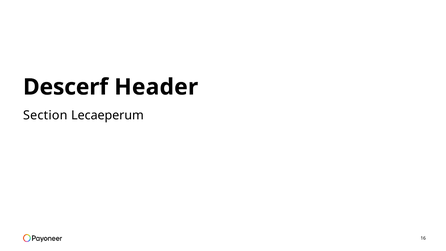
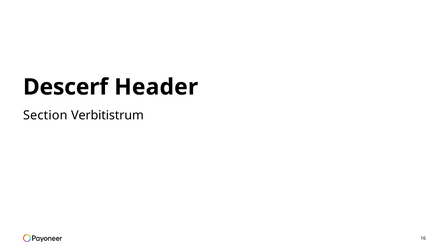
Lecaeperum: Lecaeperum -> Verbitistrum (107, 115)
